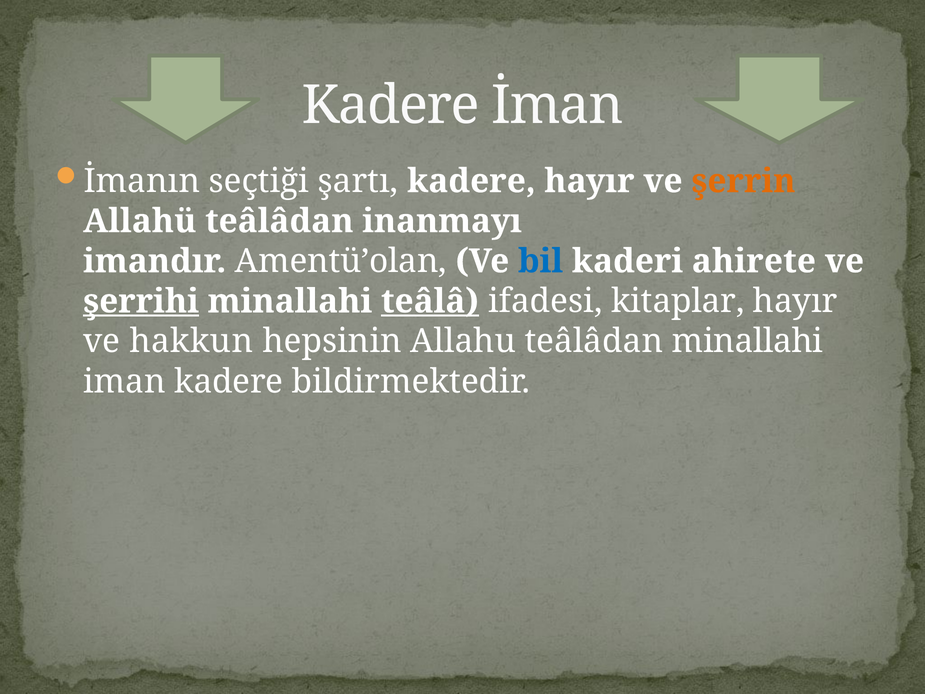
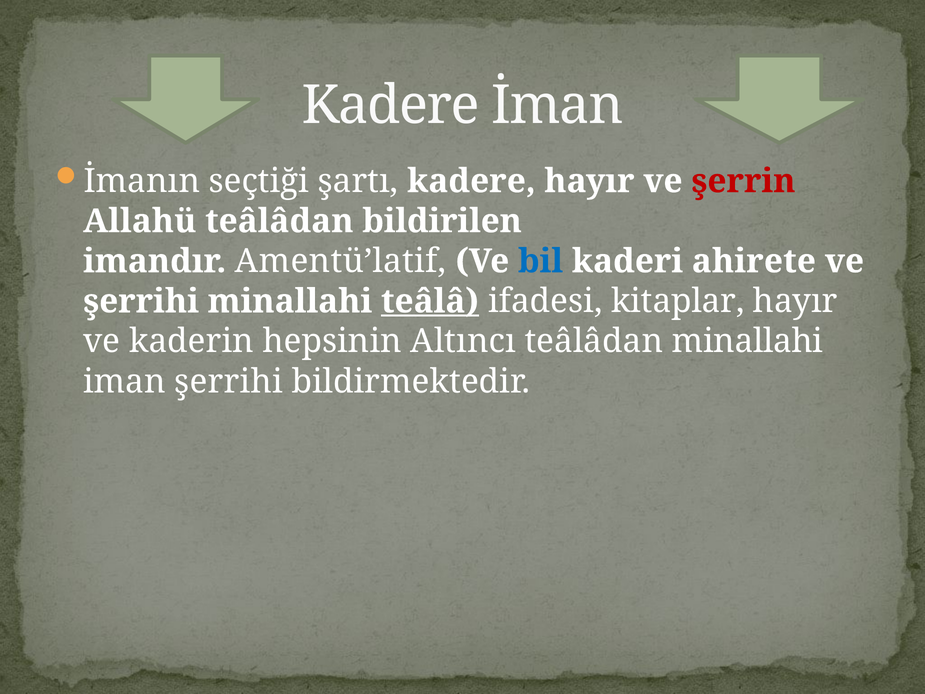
şerrin colour: orange -> red (743, 181)
inanmayı: inanmayı -> bildirilen (442, 221)
Amentü’olan: Amentü’olan -> Amentü’latif (341, 261)
şerrihi underline: present -> none (141, 301)
hakkun: hakkun -> kaderin (191, 341)
Allahu: Allahu -> Altıncı (463, 341)
iman kadere: kadere -> şerrihi (229, 381)
